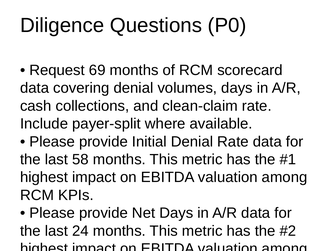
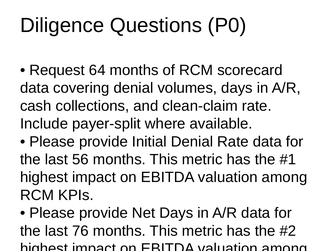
69: 69 -> 64 (97, 70)
58: 58 -> 56 (80, 160)
24: 24 -> 76 (80, 231)
